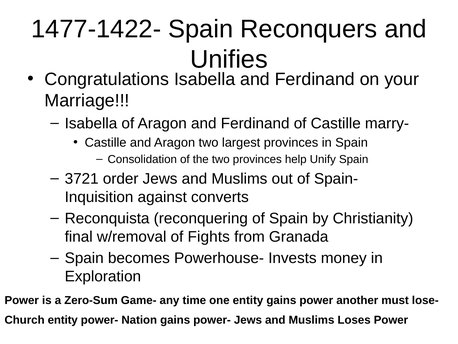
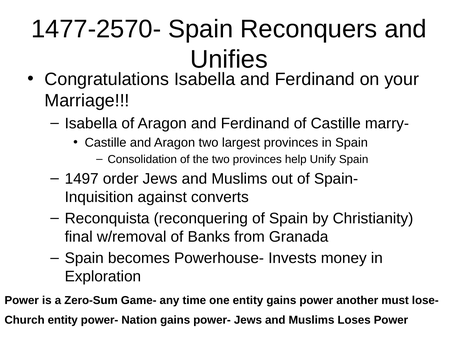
1477-1422-: 1477-1422- -> 1477-2570- (96, 29)
3721: 3721 -> 1497 (82, 178)
Fights: Fights -> Banks (209, 236)
